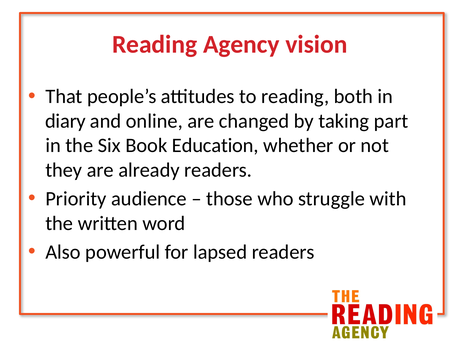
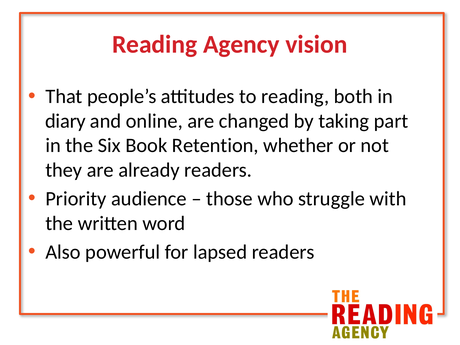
Education: Education -> Retention (215, 146)
